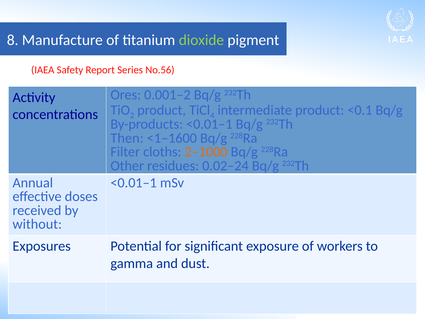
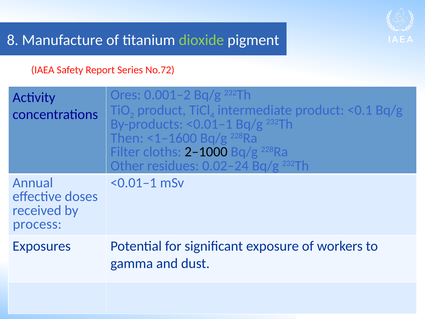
No.56: No.56 -> No.72 (160, 70)
2–1000 colour: orange -> black (206, 152)
without: without -> process (37, 224)
